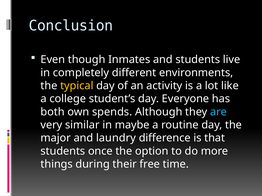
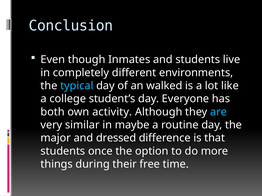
typical colour: yellow -> light blue (77, 86)
activity: activity -> walked (164, 86)
spends: spends -> activity (112, 112)
laundry: laundry -> dressed (116, 138)
